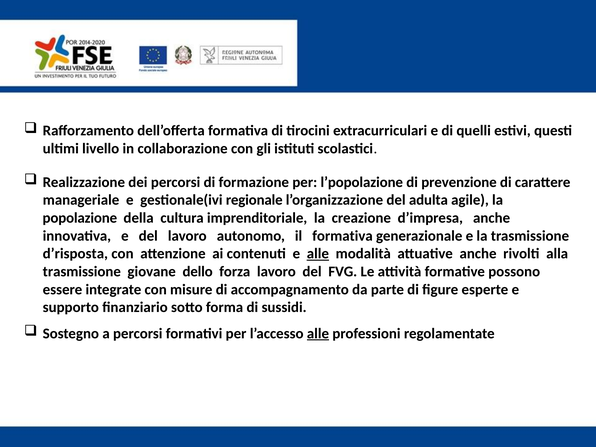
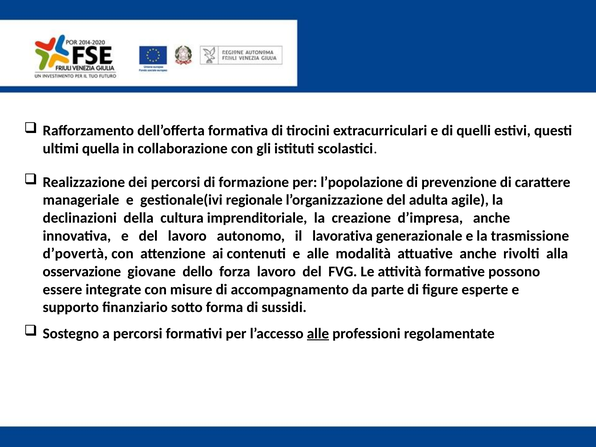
livello: livello -> quella (101, 148)
popolazione: popolazione -> declinazioni (80, 218)
il formativa: formativa -> lavorativa (343, 236)
d’risposta: d’risposta -> d’povertà (75, 254)
alle underline: present -> none (318, 254)
trasmissione: trasmissione -> osservazione (82, 272)
